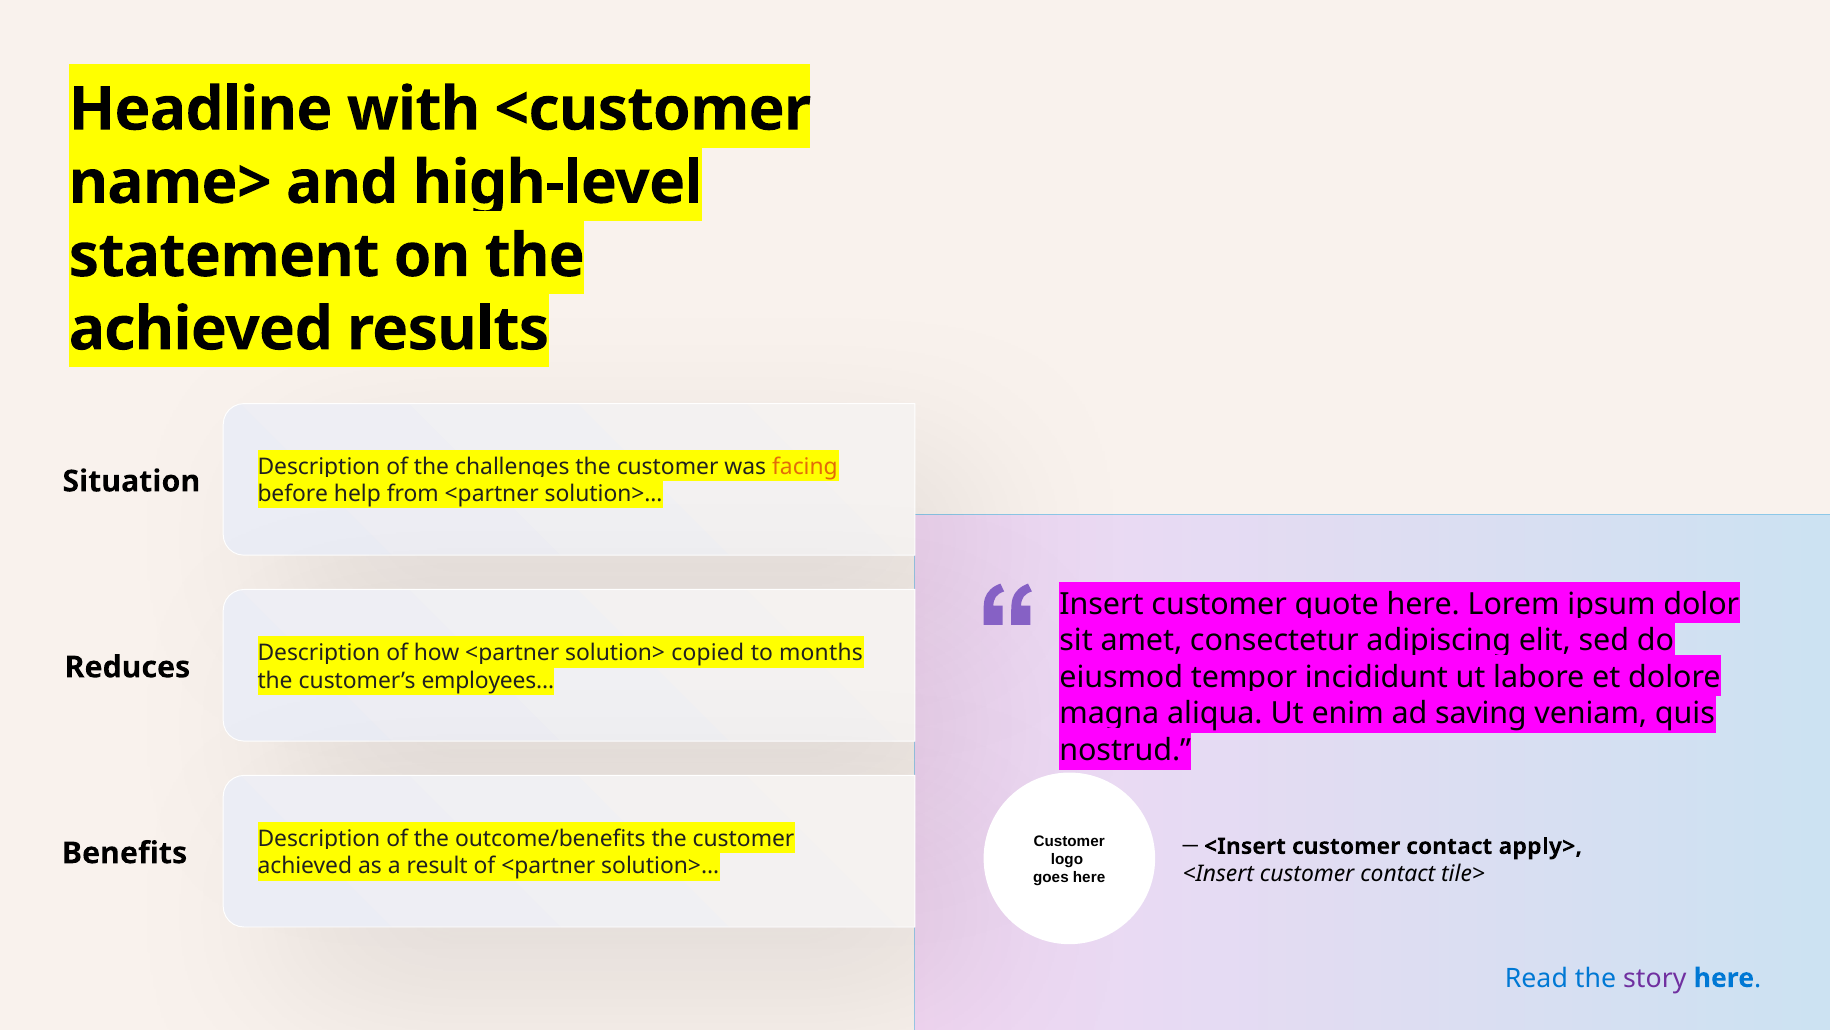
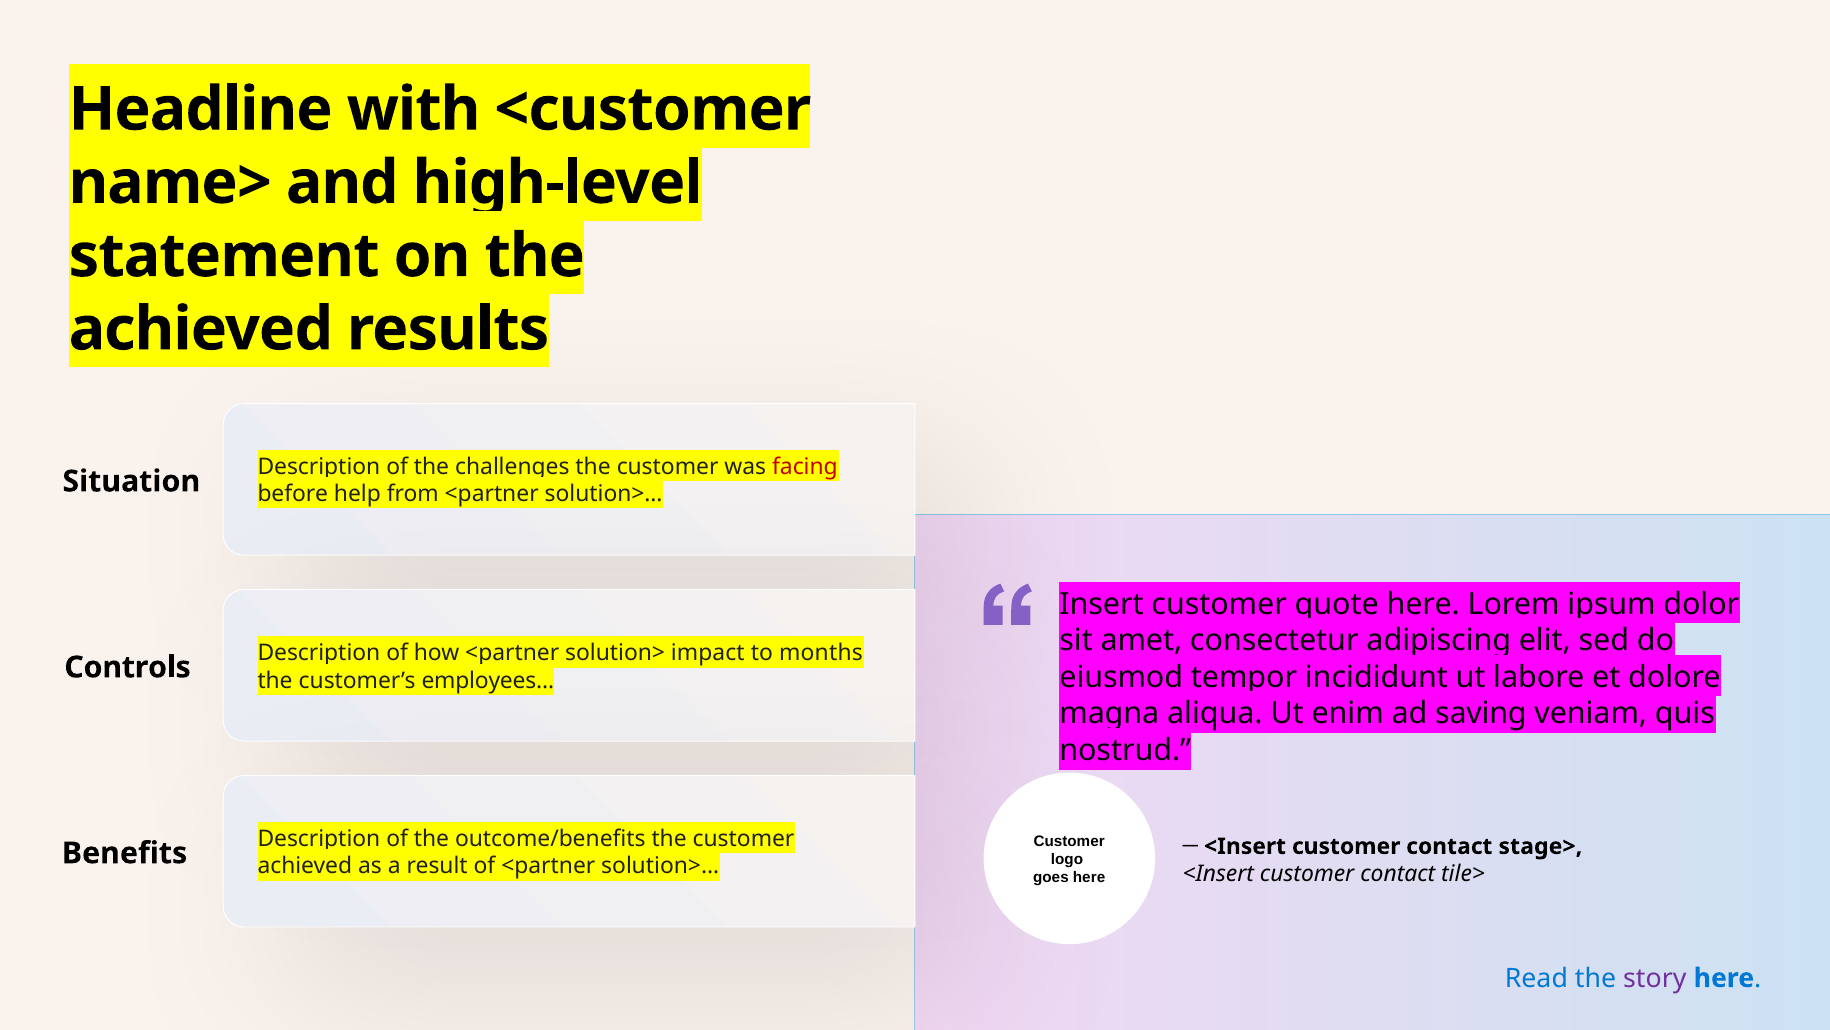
facing colour: orange -> red (805, 466)
copied: copied -> impact (708, 653)
Reduces: Reduces -> Controls (128, 667)
apply>: apply> -> stage> (1540, 846)
